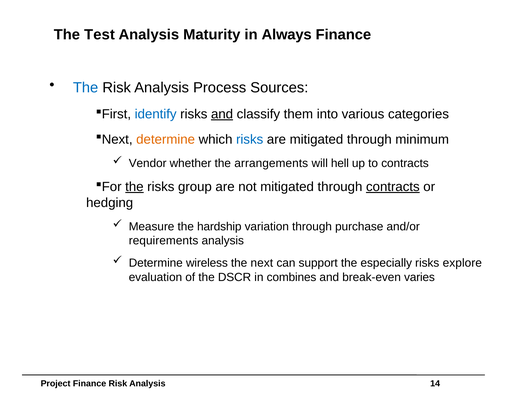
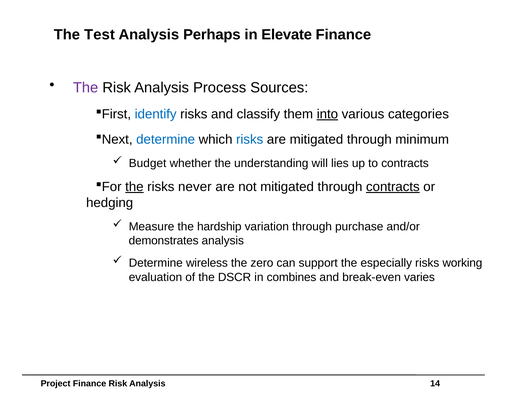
Maturity: Maturity -> Perhaps (212, 35)
Always: Always -> Elevate (287, 35)
The colour: blue -> purple (86, 87)
and underline: present -> none (222, 114)
into underline: none -> present (327, 114)
determine colour: orange -> blue (166, 139)
Vendor: Vendor -> Budget (148, 163)
arrangements: arrangements -> understanding (271, 163)
hell: hell -> lies (340, 163)
group: group -> never (195, 187)
requirements: requirements -> demonstrates (164, 241)
next: next -> zero (262, 263)
explore: explore -> working (462, 263)
